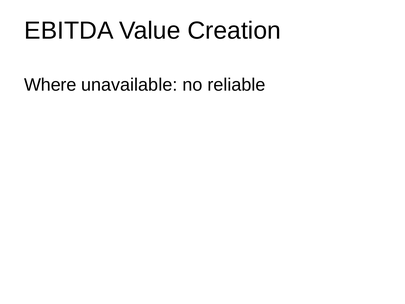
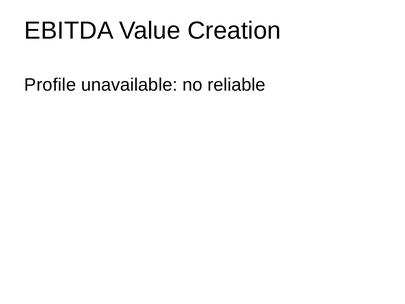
Where: Where -> Profile (50, 85)
